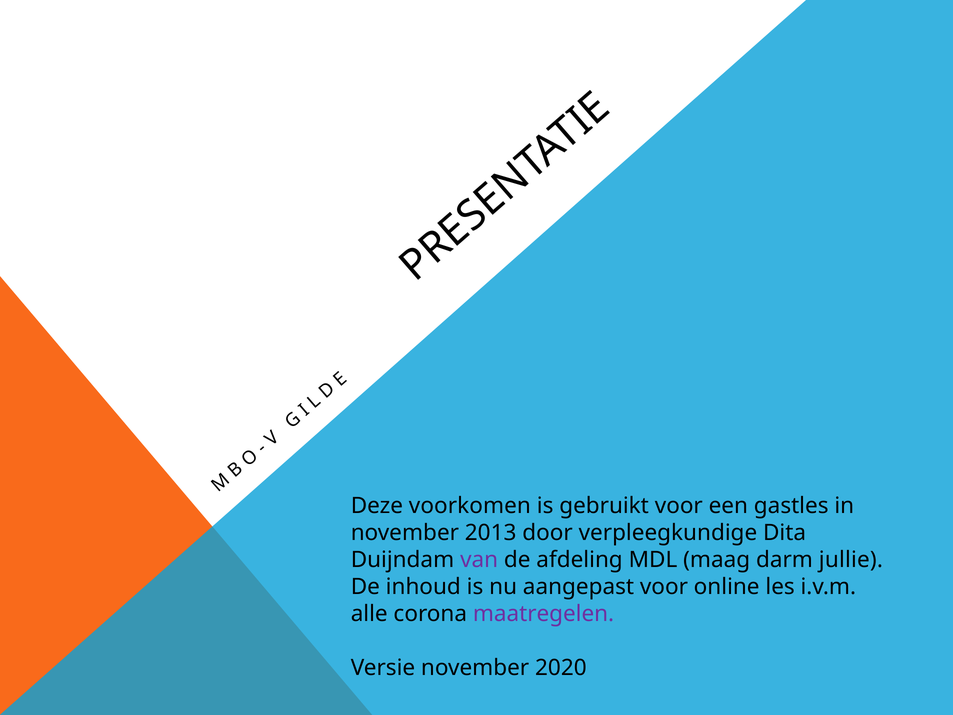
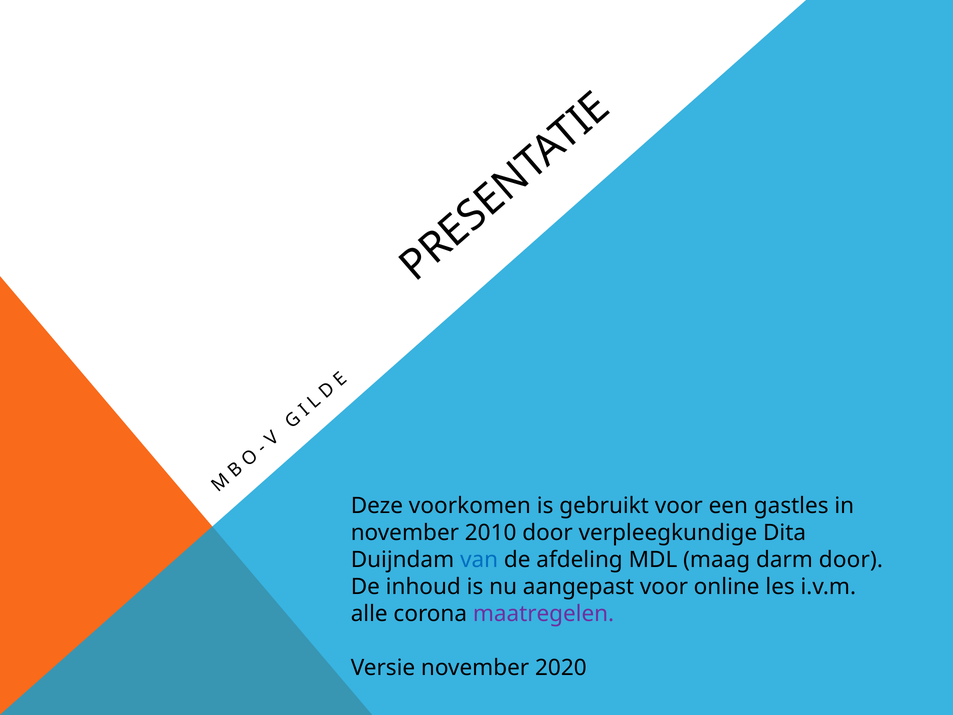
2013: 2013 -> 2010 (491, 533)
van colour: purple -> blue (479, 560)
darm jullie: jullie -> door (851, 560)
